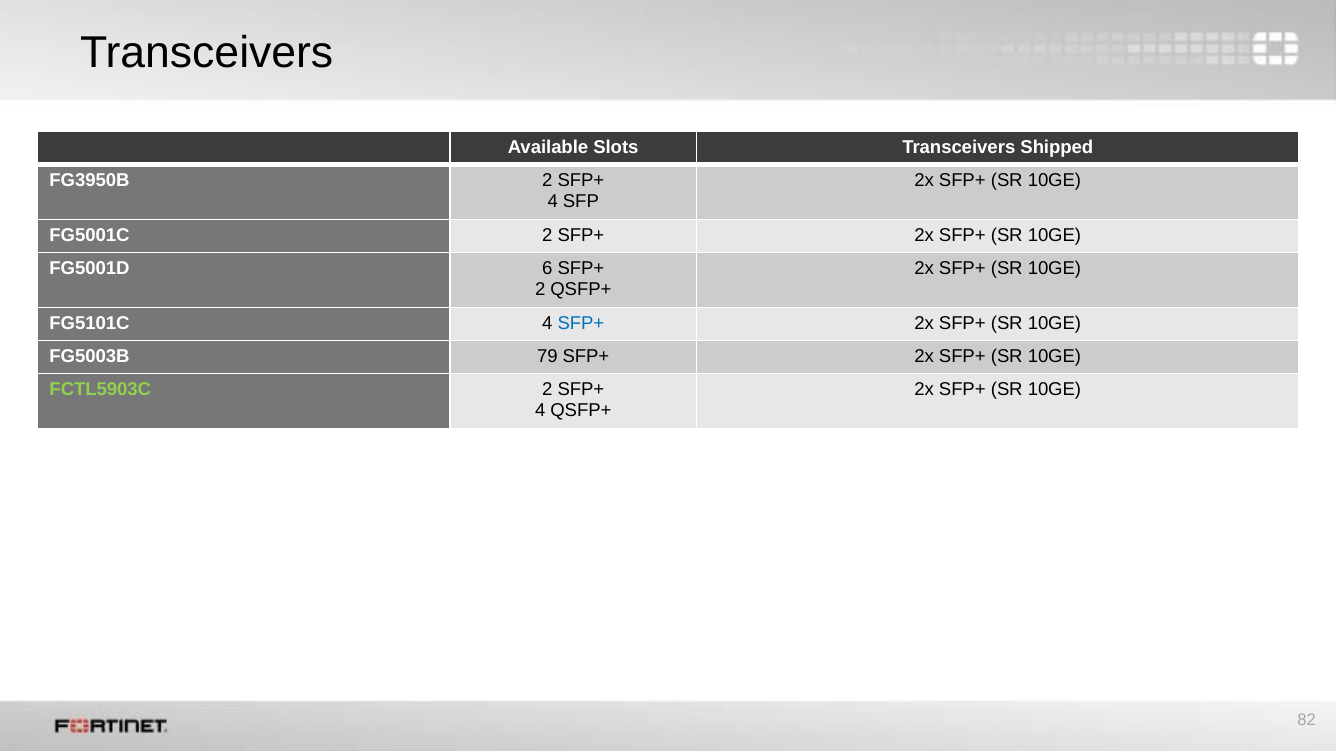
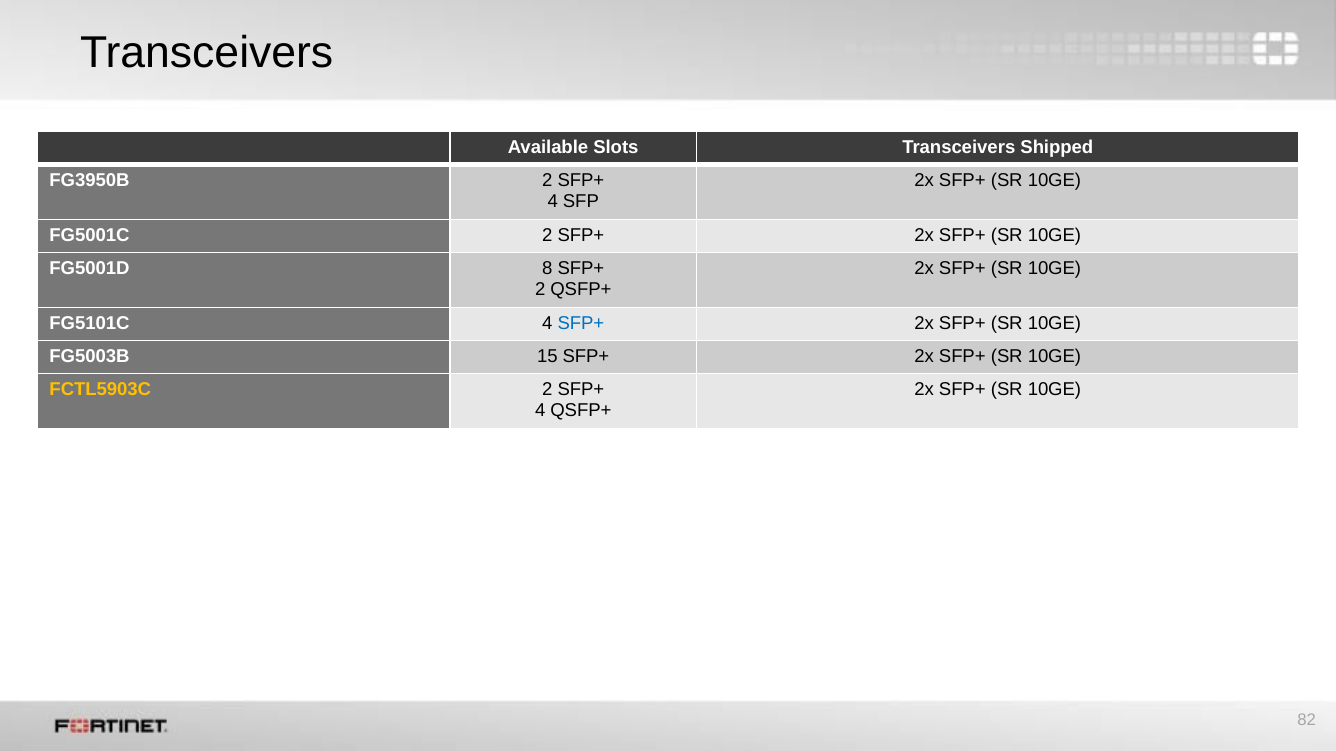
6: 6 -> 8 (547, 269)
79: 79 -> 15 (547, 357)
FCTL5903C colour: light green -> yellow (100, 390)
